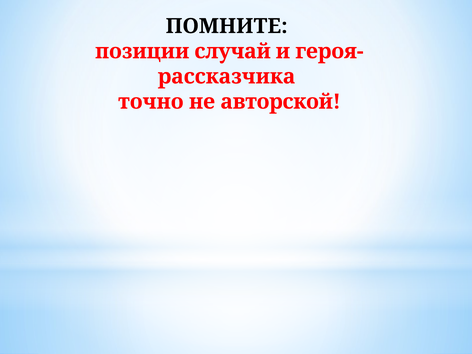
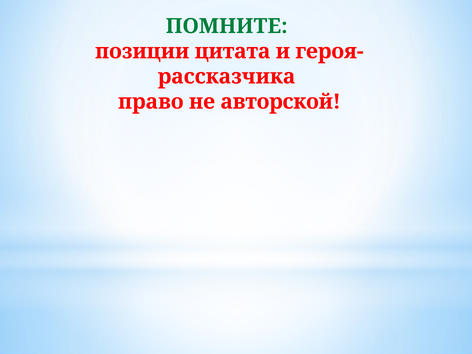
ПОМНИТЕ colour: black -> green (227, 26)
случай: случай -> цитата (233, 51)
точно: точно -> право (151, 102)
